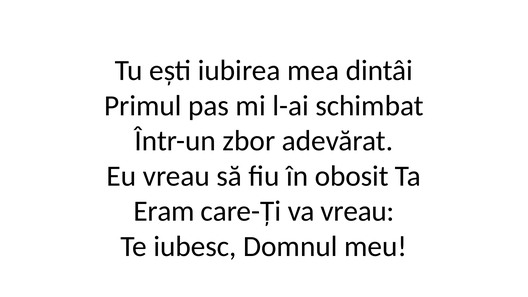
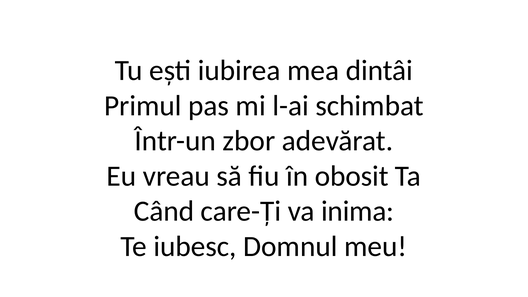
Eram: Eram -> Când (164, 211)
va vreau: vreau -> inima (358, 211)
